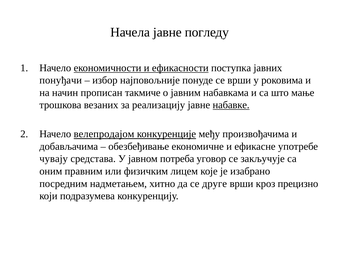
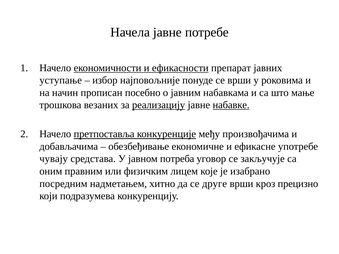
погледу: погледу -> потребе (207, 32)
поступка: поступка -> препарат (231, 68)
понуђачи: понуђачи -> уступање (61, 80)
такмиче: такмиче -> посебно (143, 93)
реализацију underline: none -> present (159, 105)
велепродајом: велепродајом -> претпоставља (104, 134)
